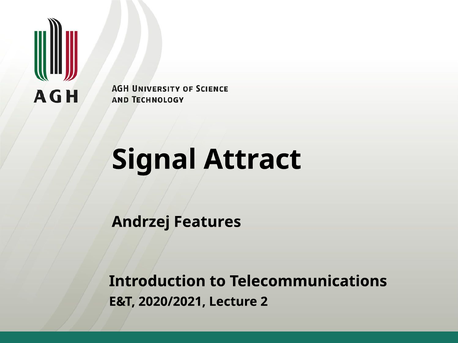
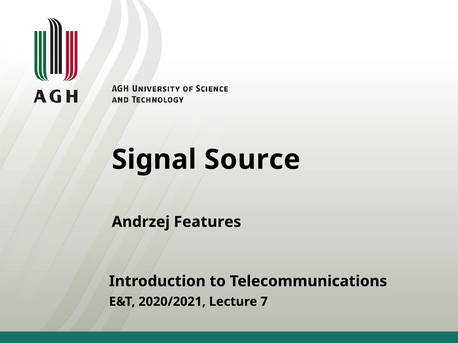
Attract: Attract -> Source (252, 160)
2: 2 -> 7 (264, 302)
